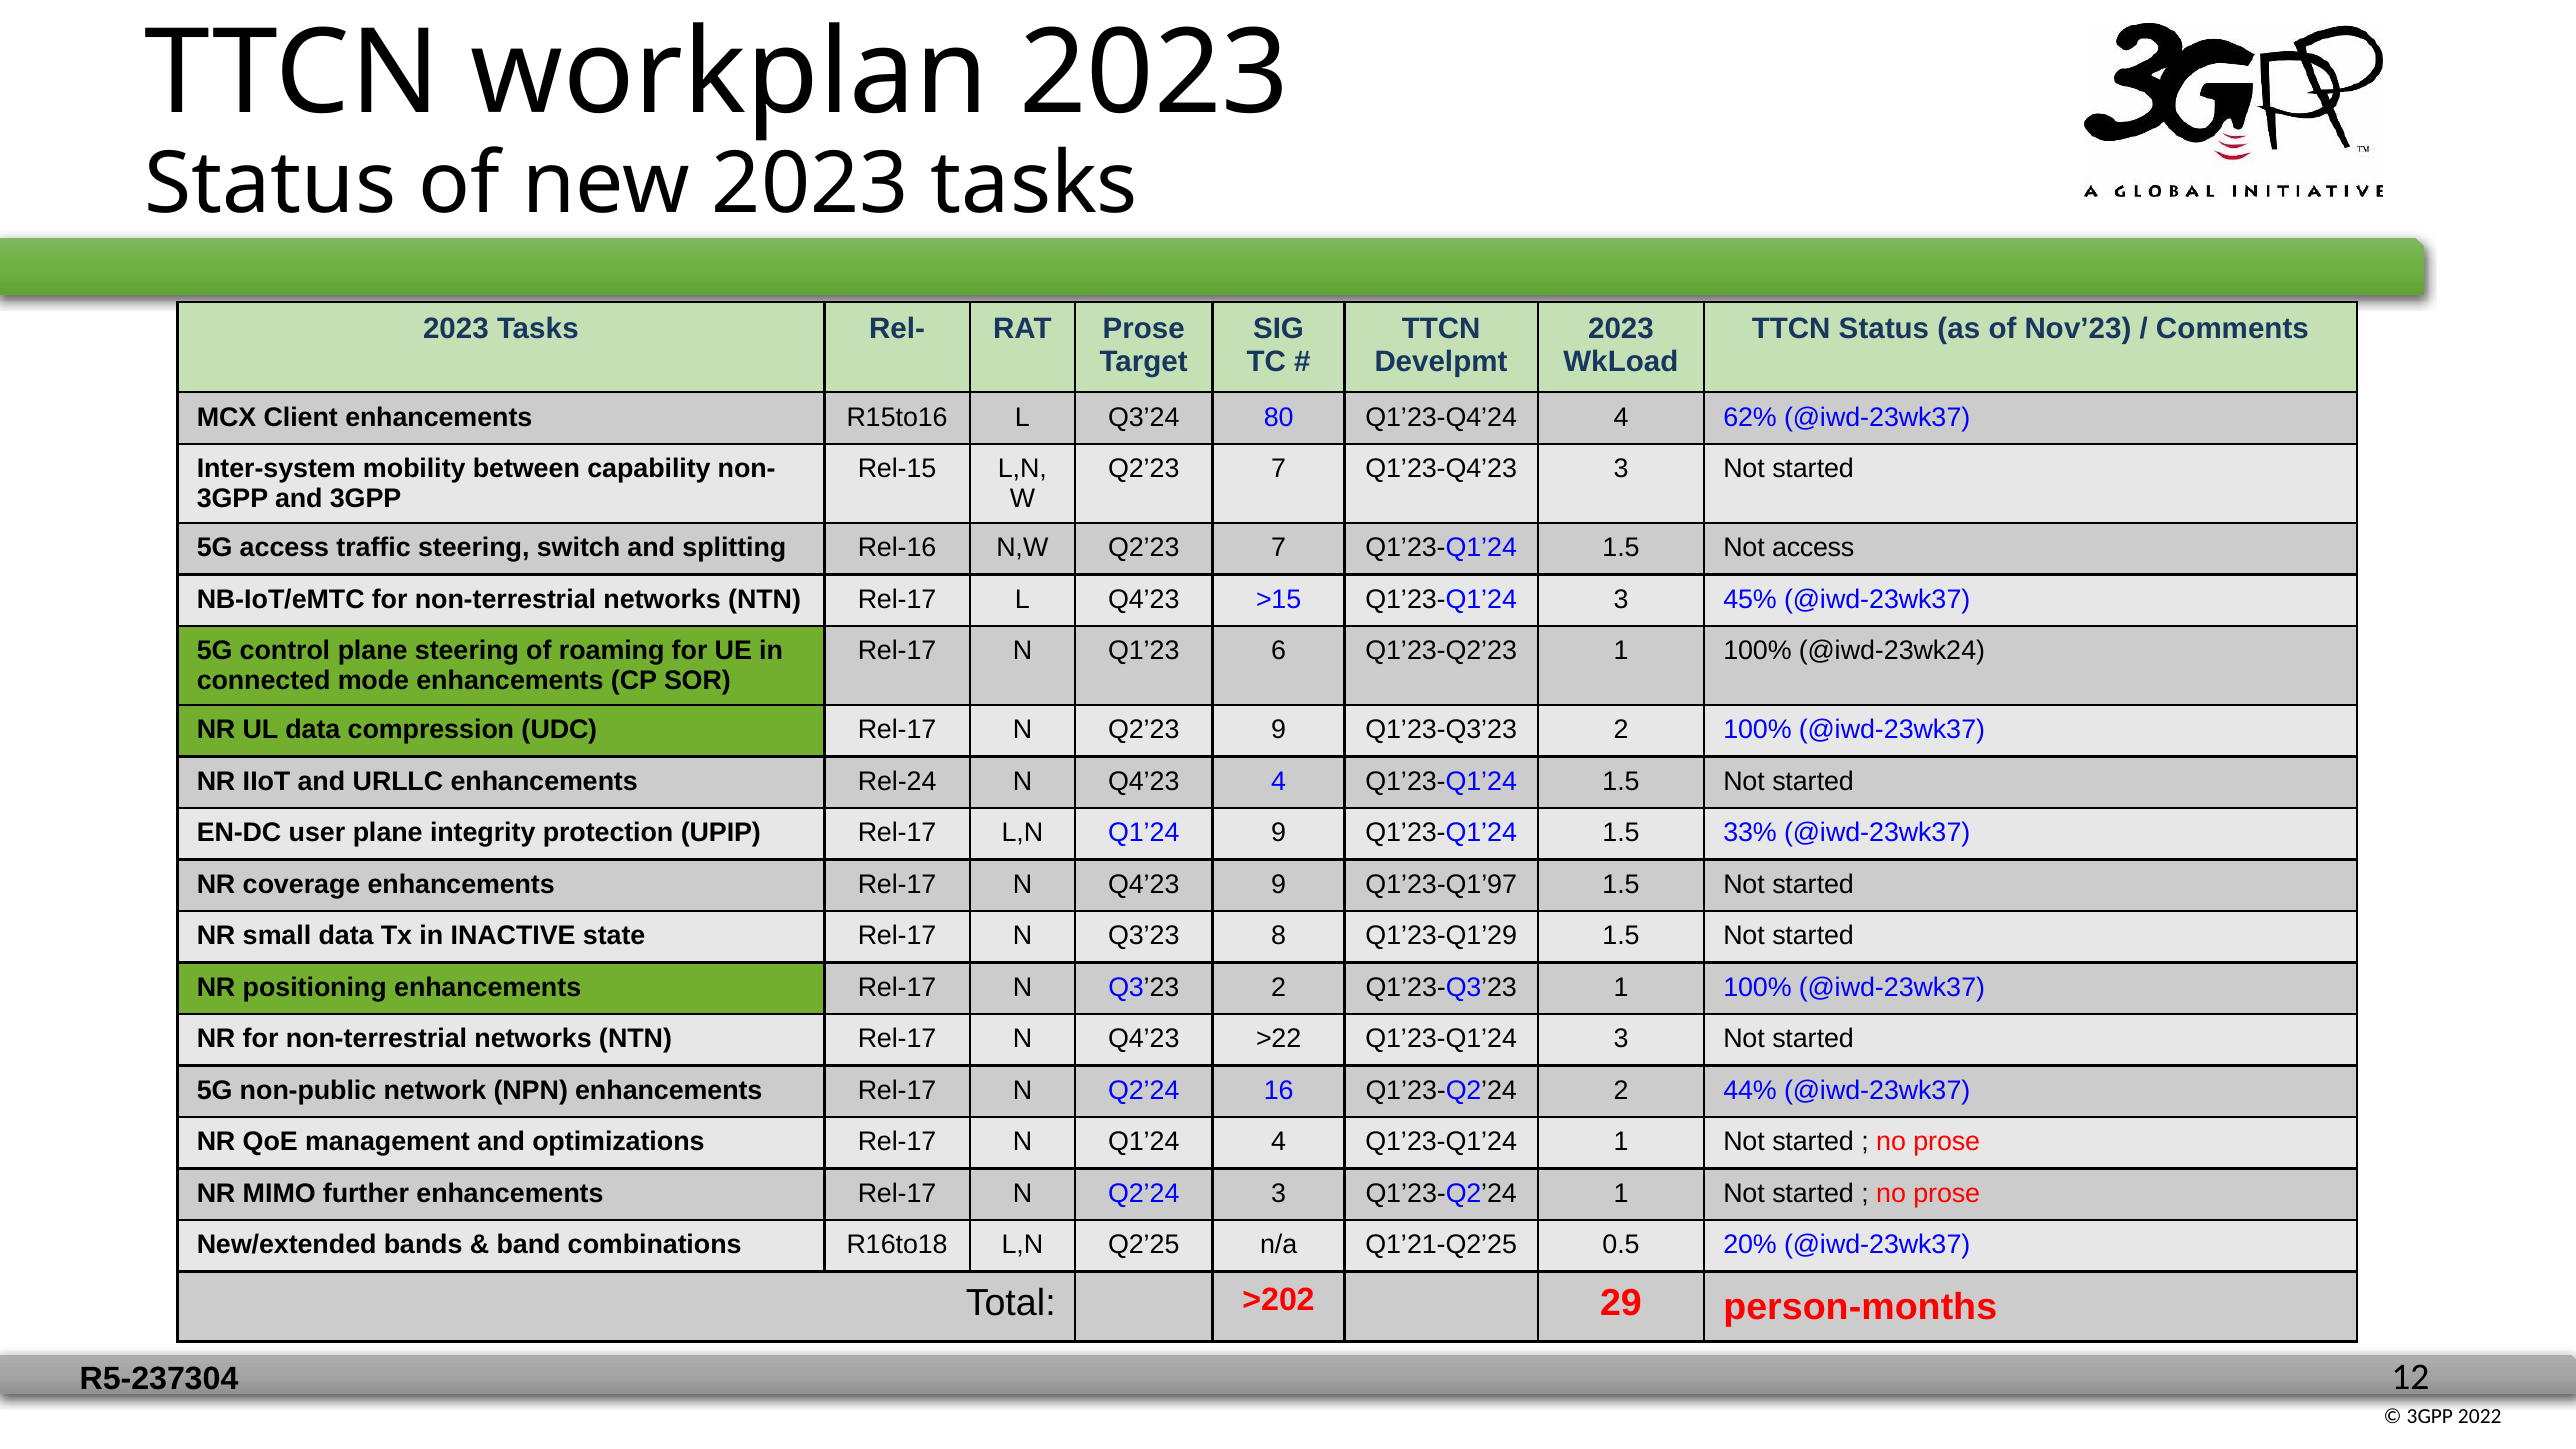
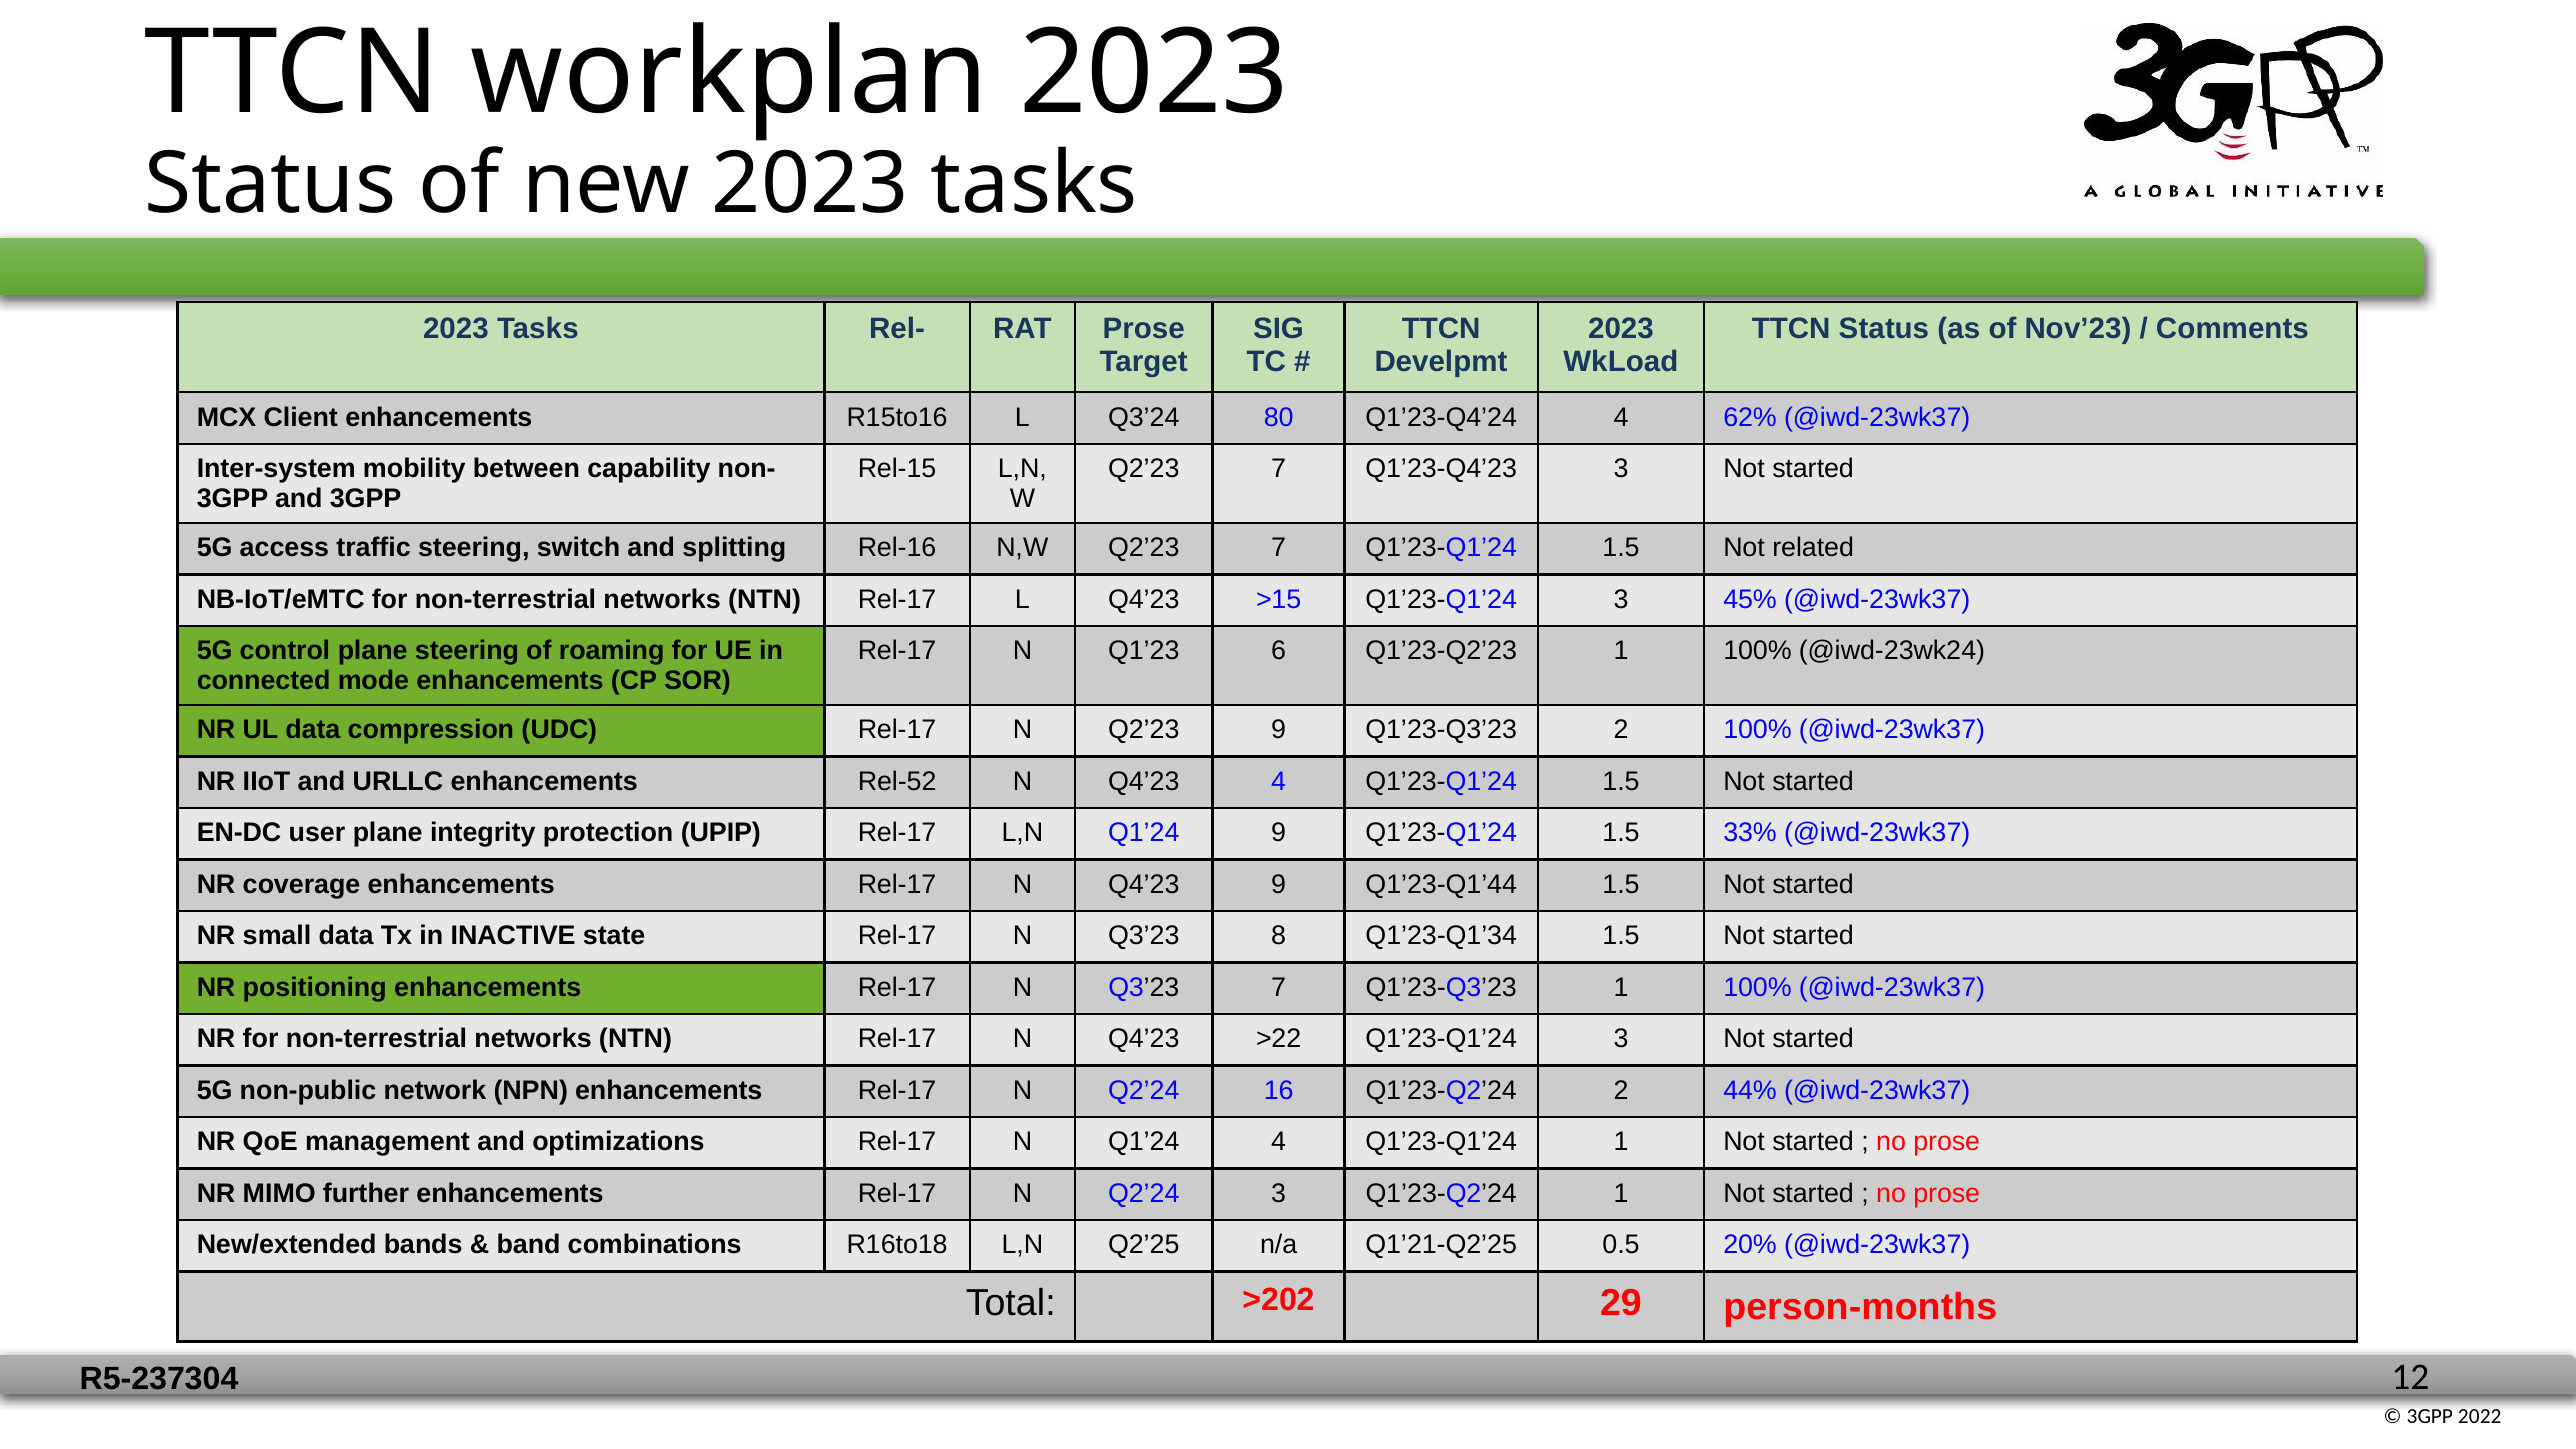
Not access: access -> related (1813, 548)
Rel-24: Rel-24 -> Rel-52 (897, 782)
Q1’23-Q1’97: Q1’23-Q1’97 -> Q1’23-Q1’44 (1441, 884)
Q1’23-Q1’29: Q1’23-Q1’29 -> Q1’23-Q1’34 (1441, 936)
Q3’23 2: 2 -> 7 (1279, 987)
